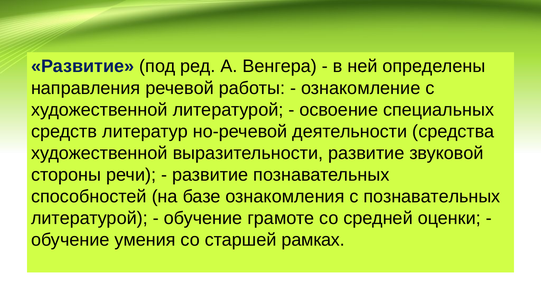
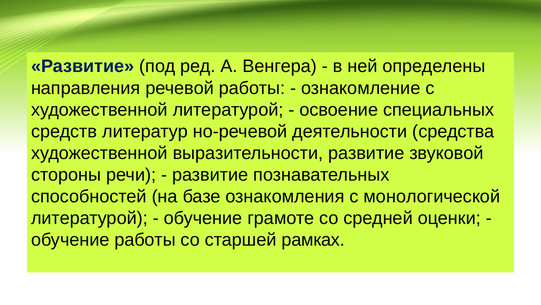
с познавательных: познавательных -> монологической (432, 196)
обучение умения: умения -> работы (145, 239)
